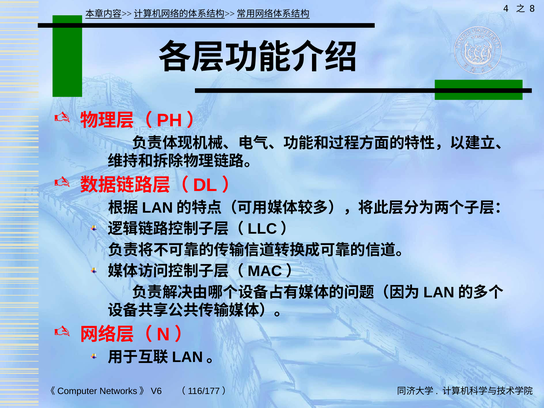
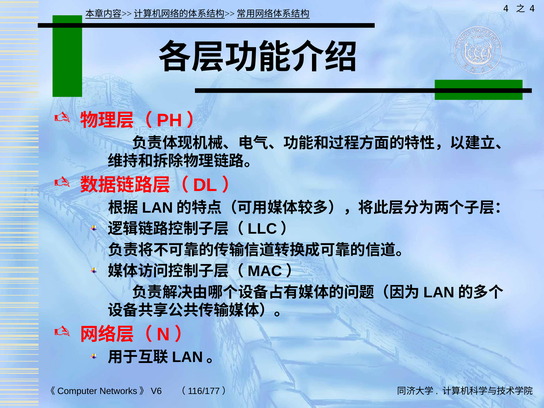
8: 8 -> 4 (532, 9)
